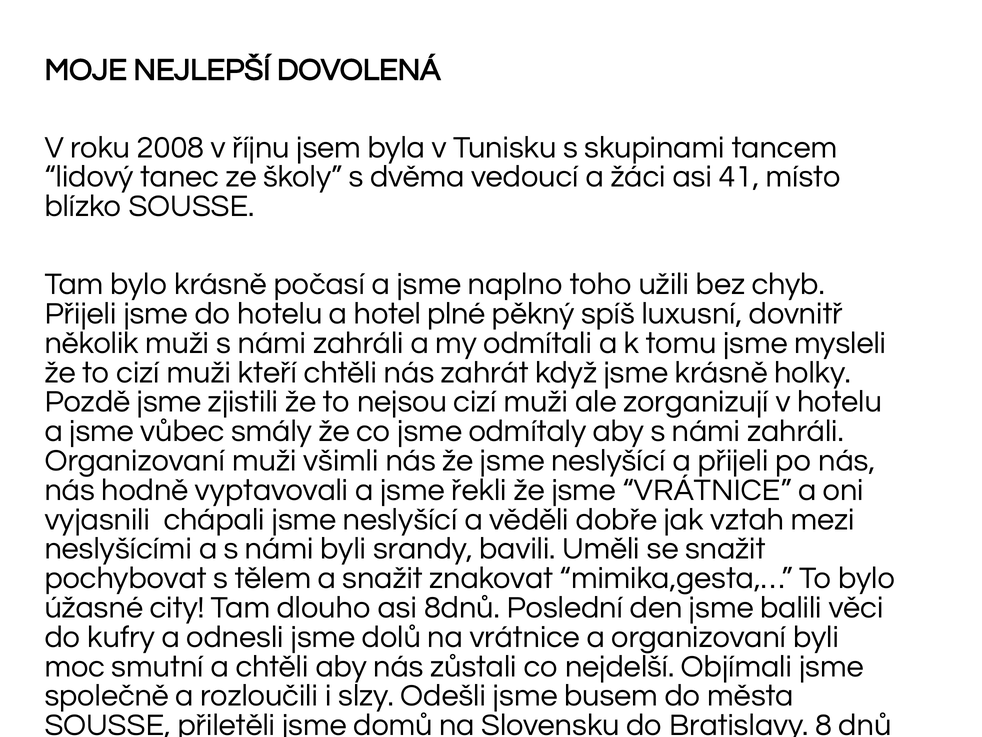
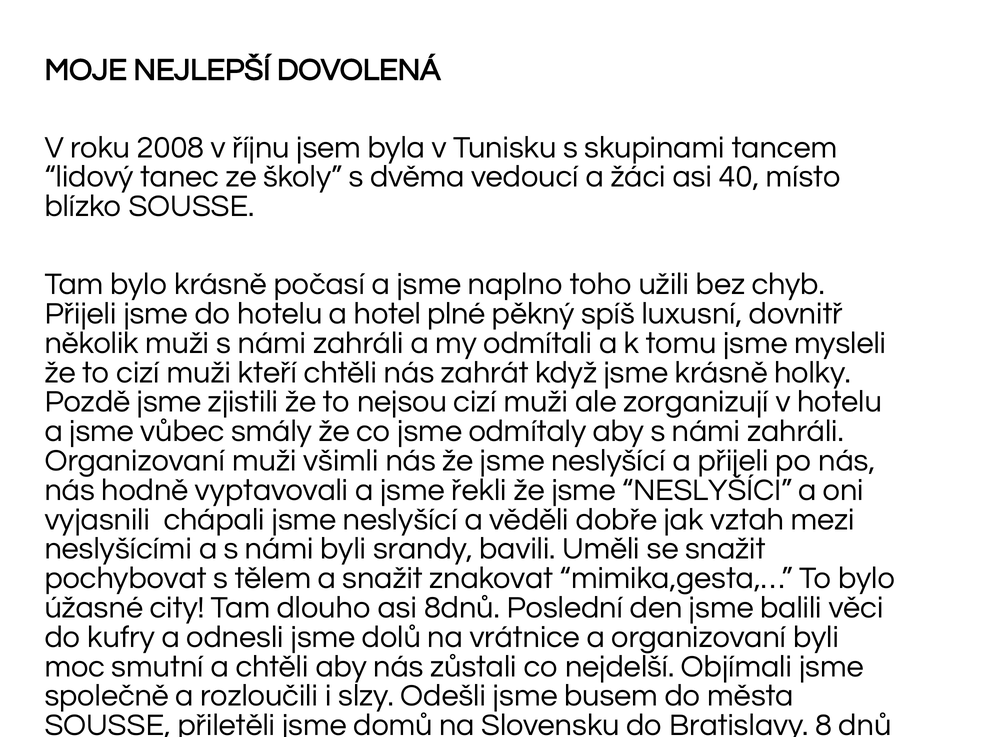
41: 41 -> 40 (739, 177)
jsme VRÁTNICE: VRÁTNICE -> NESLYŠÍCI (707, 490)
